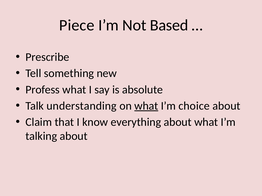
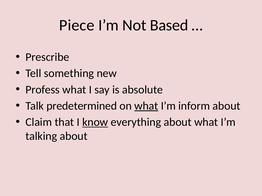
understanding: understanding -> predetermined (82, 106)
choice: choice -> inform (194, 106)
know underline: none -> present (95, 122)
